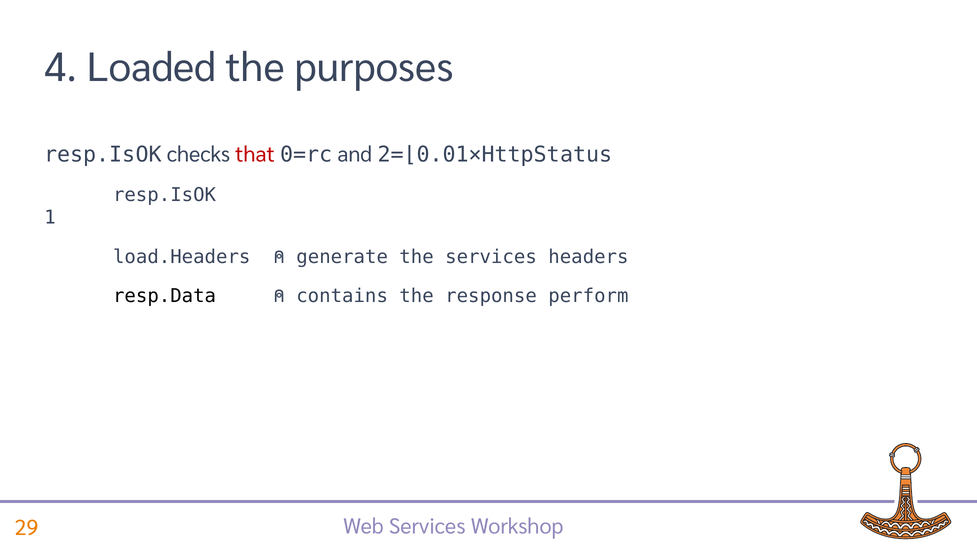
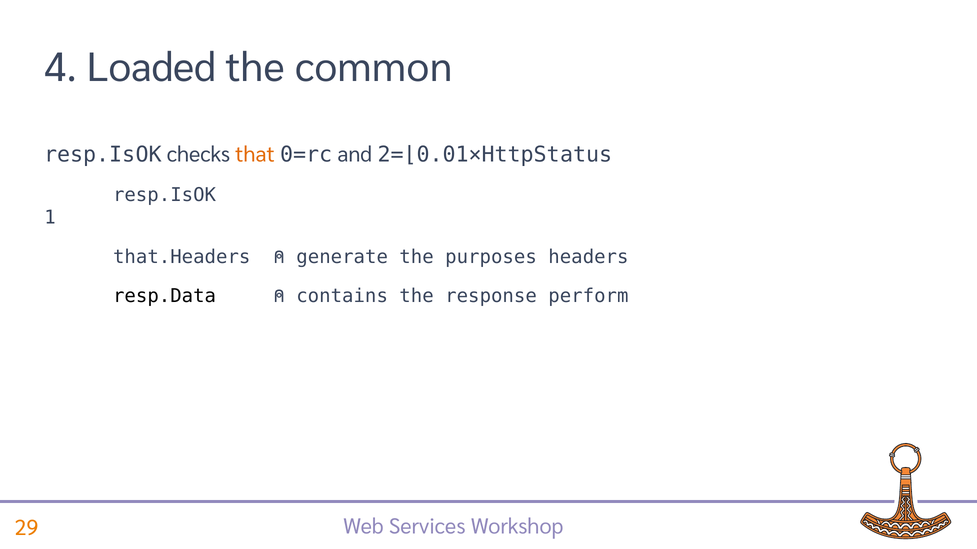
purposes: purposes -> common (374, 68)
that colour: red -> orange (255, 155)
load.Headers: load.Headers -> that.Headers (182, 257)
the services: services -> purposes (491, 257)
